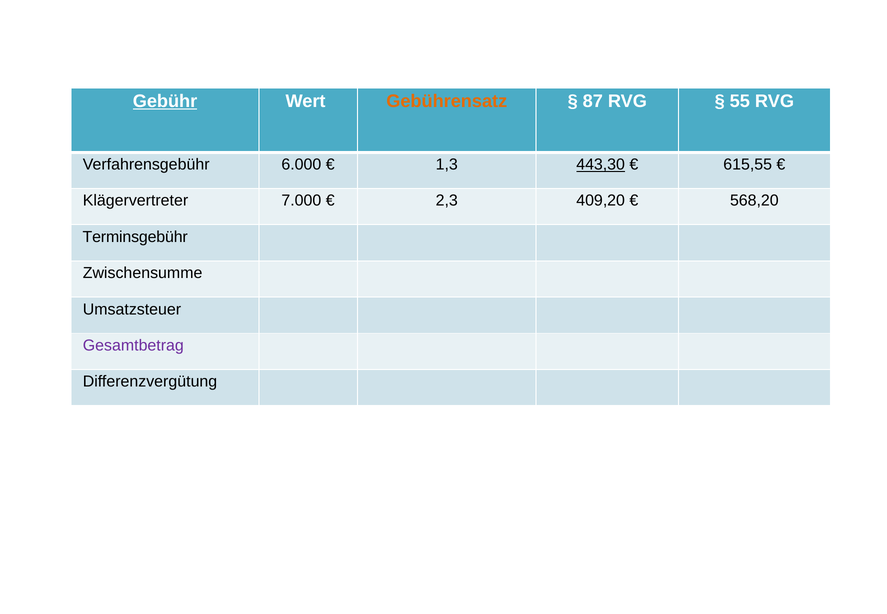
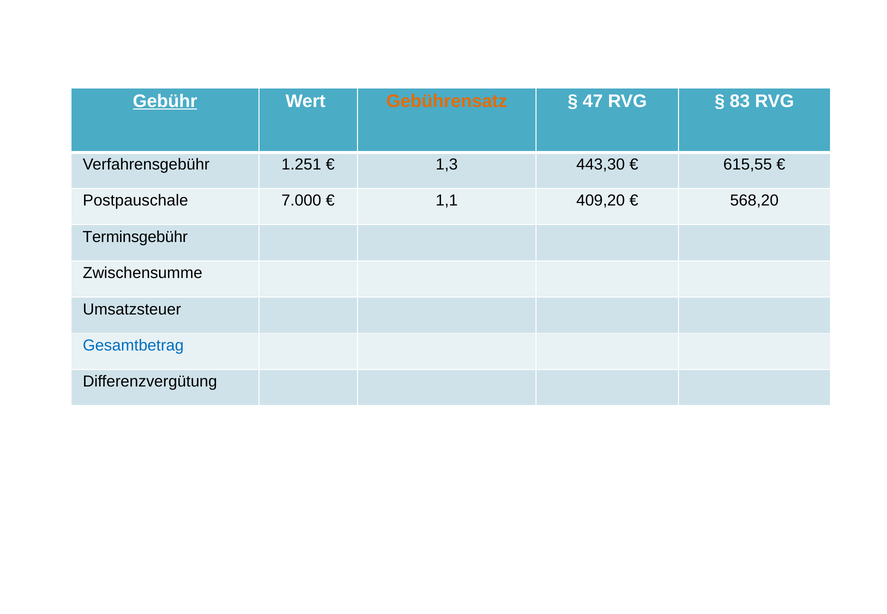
87: 87 -> 47 (593, 101)
55: 55 -> 83 (740, 101)
6.000: 6.000 -> 1.251 (301, 165)
443,30 underline: present -> none (601, 165)
Klägervertreter: Klägervertreter -> Postpauschale (135, 201)
2,3: 2,3 -> 1,1 (447, 201)
Gesamtbetrag colour: purple -> blue (133, 346)
